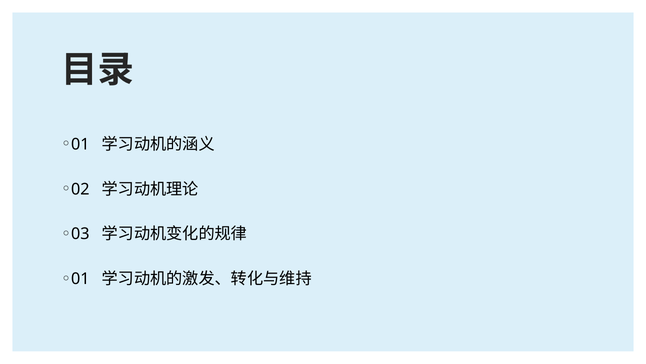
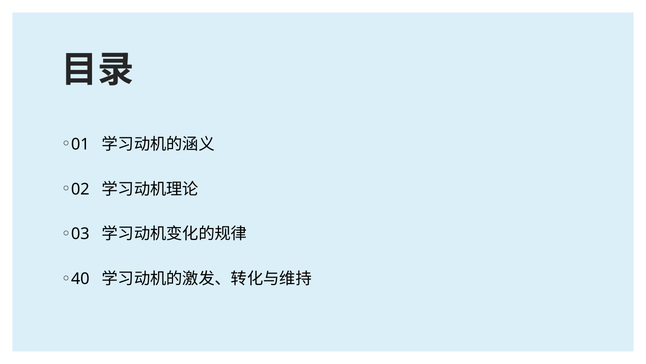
01: 01 -> 40 (80, 279)
